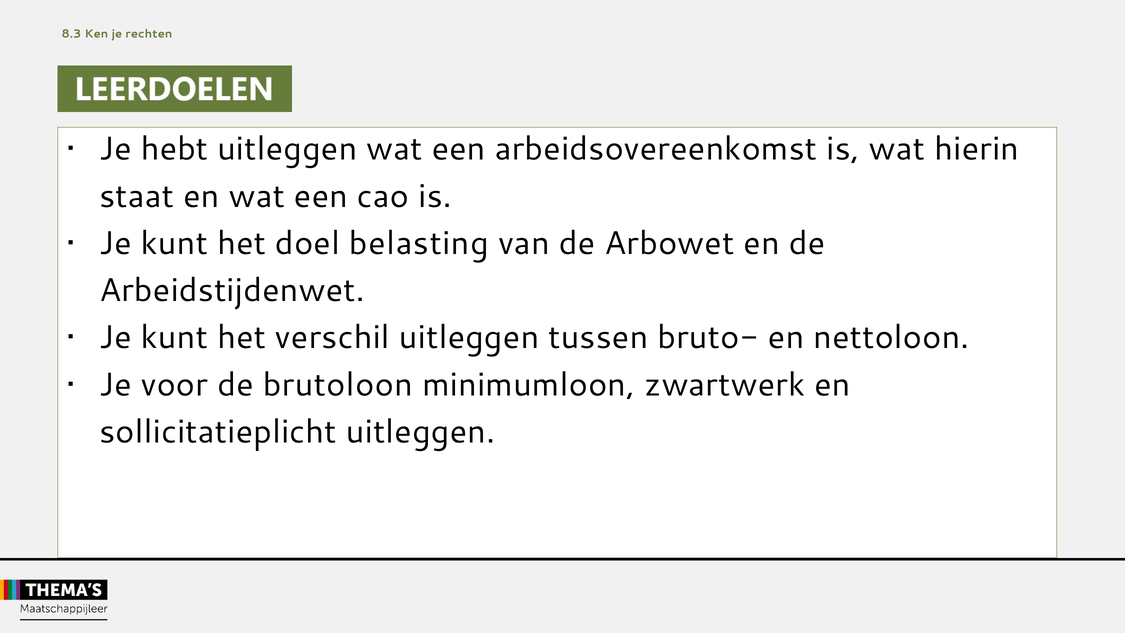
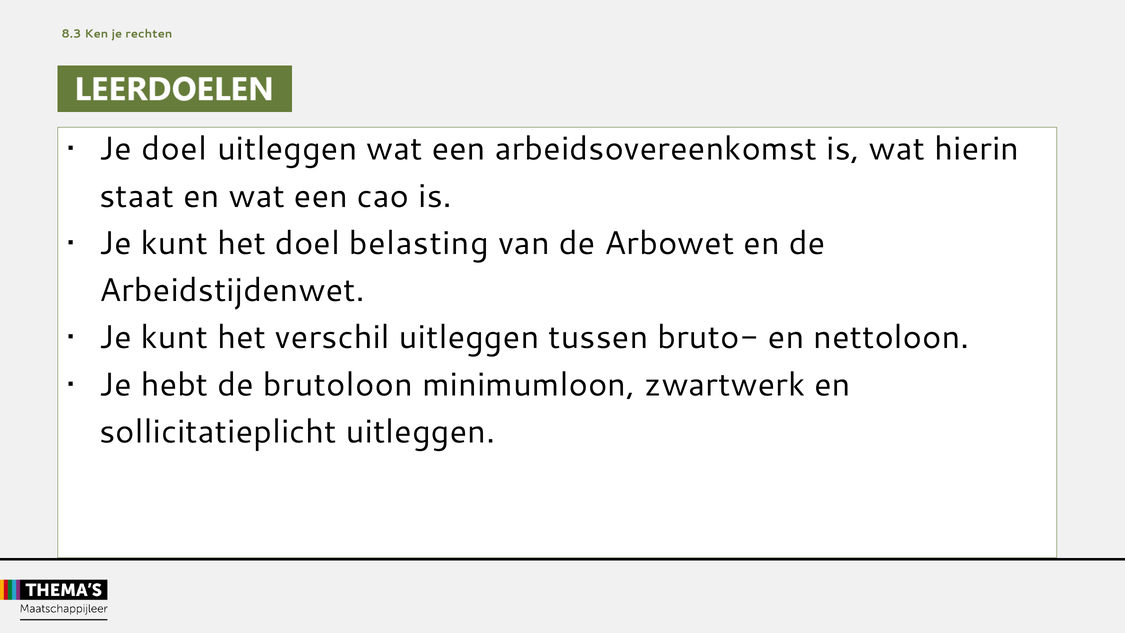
Je hebt: hebt -> doel (174, 149)
voor: voor -> hebt (175, 385)
